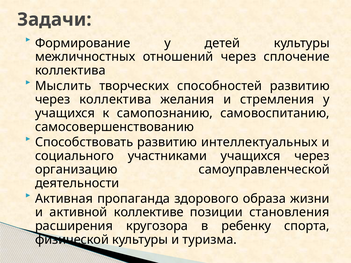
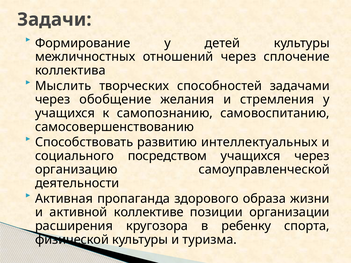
способностей развитию: развитию -> задачами (300, 86)
через коллектива: коллектива -> обобщение (115, 100)
участниками: участниками -> посредством (167, 156)
становления: становления -> организации (289, 213)
